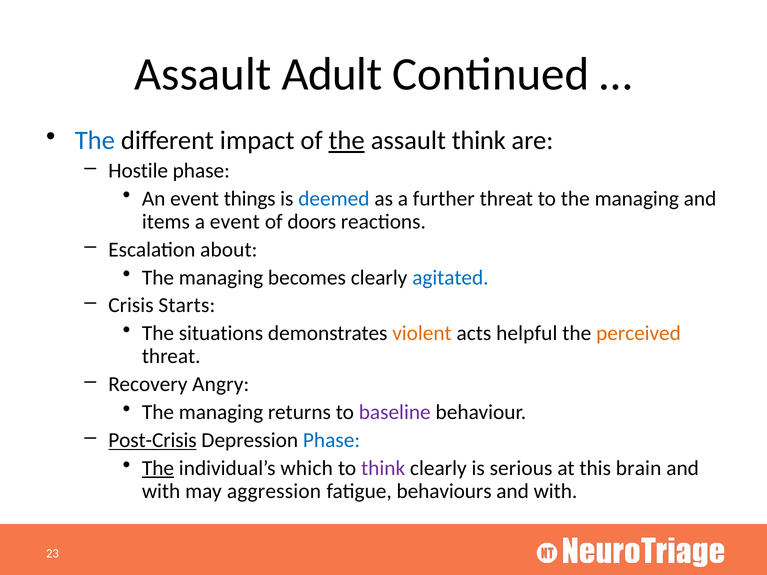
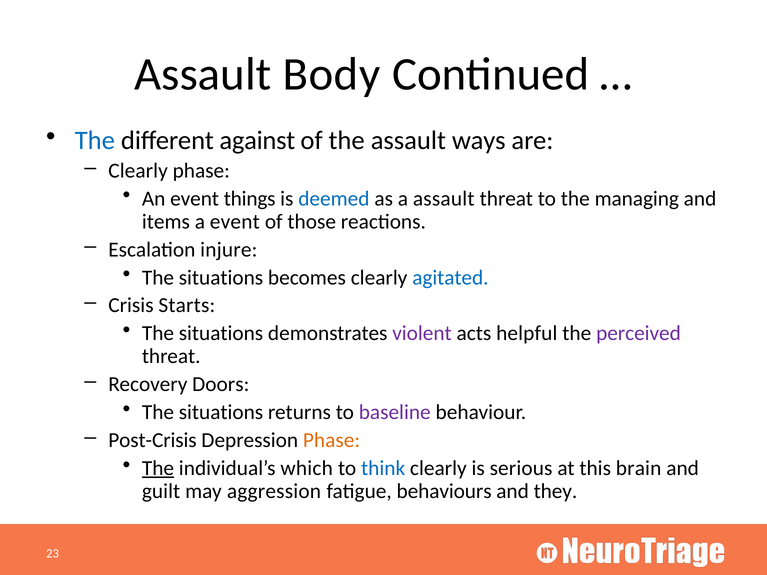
Adult: Adult -> Body (332, 74)
impact: impact -> against (257, 141)
the underline: present -> none (347, 141)
assault think: think -> ways (479, 141)
Hostile: Hostile -> Clearly (138, 171)
a further: further -> assault (444, 199)
doors: doors -> those (312, 222)
about: about -> injure (229, 250)
managing: managing -> situations (221, 278)
violent colour: orange -> purple (422, 334)
perceived colour: orange -> purple (638, 334)
Angry: Angry -> Doors (221, 385)
managing: managing -> situations (221, 412)
Post-Crisis underline: present -> none (153, 440)
Phase colour: blue -> orange (332, 440)
think colour: purple -> blue (383, 468)
with: with -> guilt (161, 491)
with: with -> they (555, 491)
